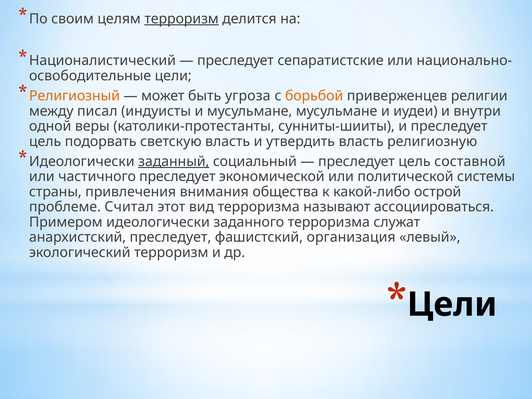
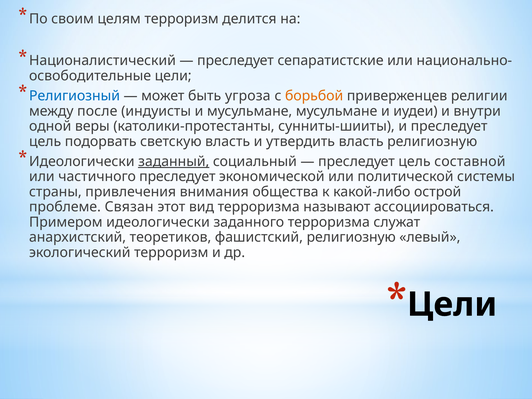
терроризм underline: present -> none (182, 19)
Религиозный colour: orange -> blue (75, 96)
писал: писал -> после (97, 111)
Считал: Считал -> Связан (129, 207)
анархистский преследует: преследует -> теоретиков (170, 237)
фашистский организация: организация -> религиозную (351, 237)
